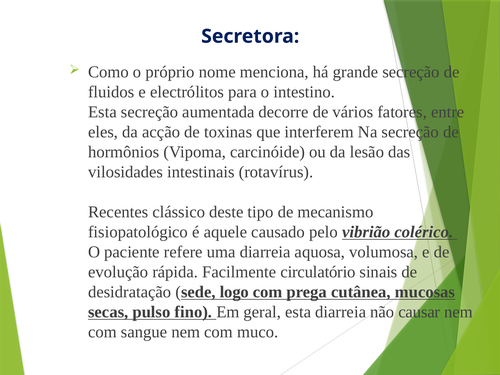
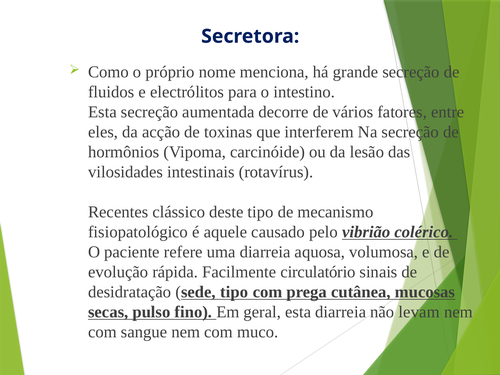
sede logo: logo -> tipo (234, 292)
causar: causar -> levam (419, 312)
